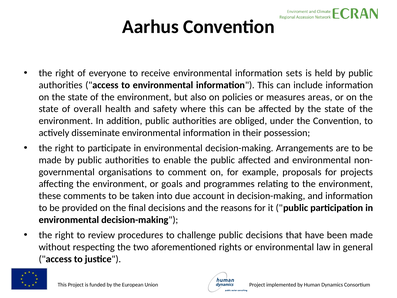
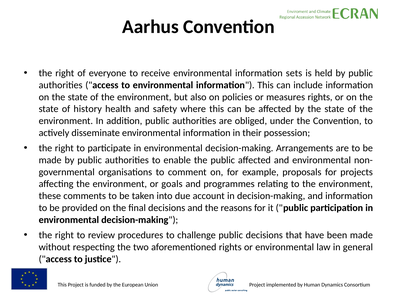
measures areas: areas -> rights (320, 97)
overall: overall -> history (88, 109)
